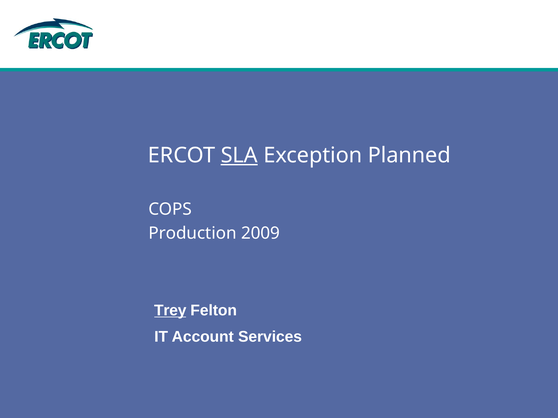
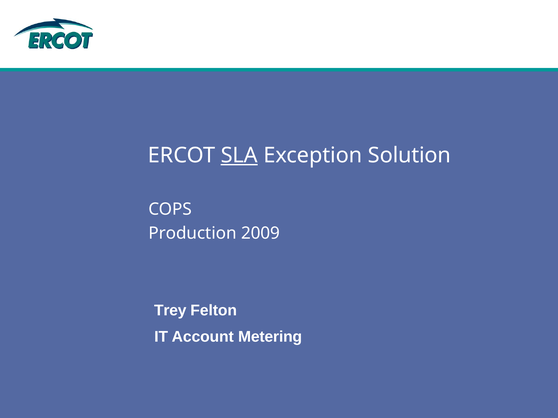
Planned: Planned -> Solution (409, 156)
Trey underline: present -> none (170, 311)
Services: Services -> Metering (270, 337)
